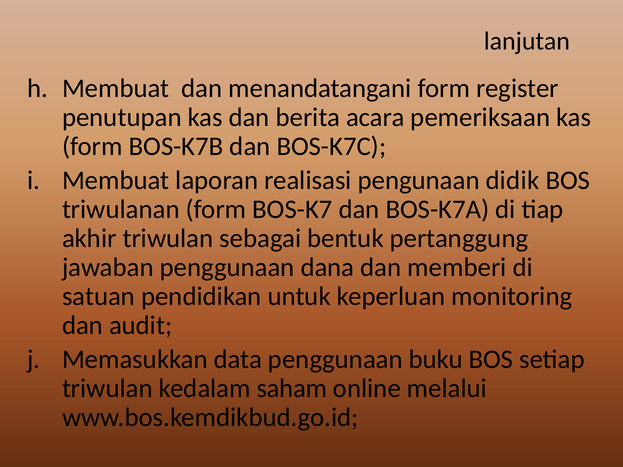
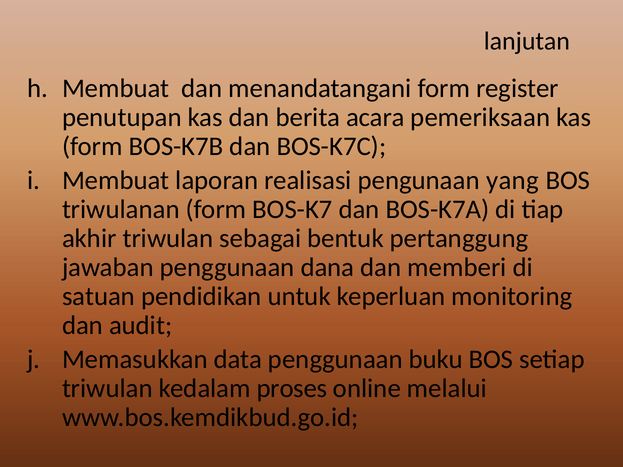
didik: didik -> yang (512, 181)
saham: saham -> proses (292, 388)
